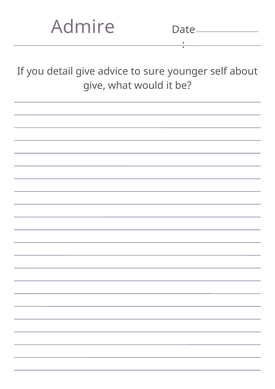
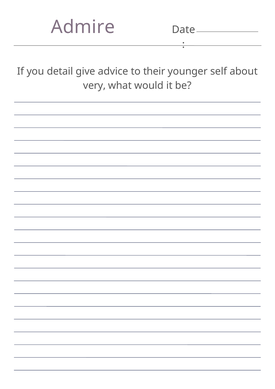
sure: sure -> their (154, 71)
give: give -> very (94, 86)
